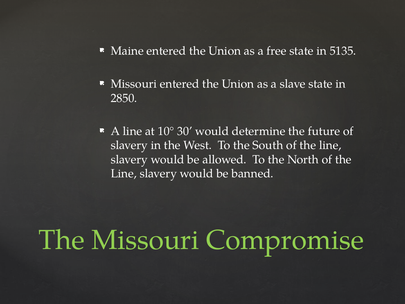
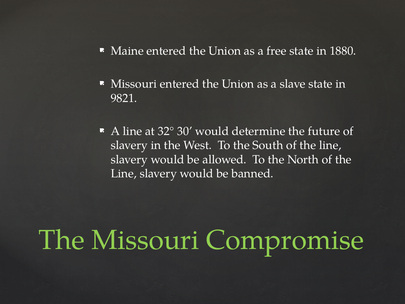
5135: 5135 -> 1880 (343, 51)
2850: 2850 -> 9821 (124, 98)
10°: 10° -> 32° (166, 131)
